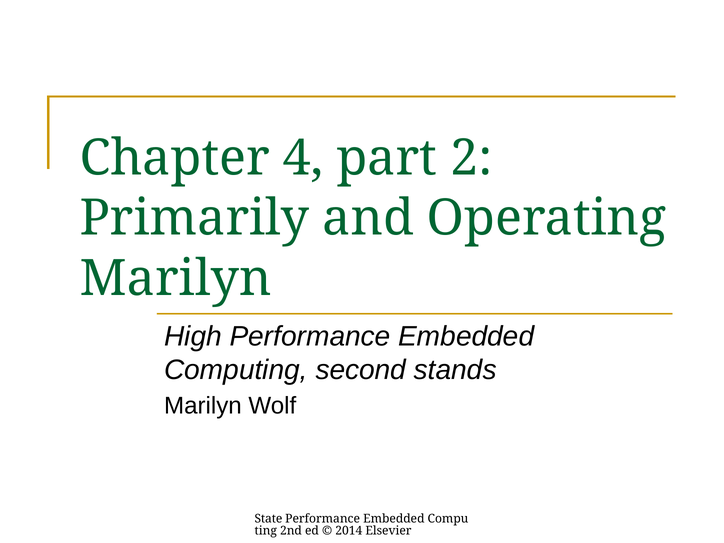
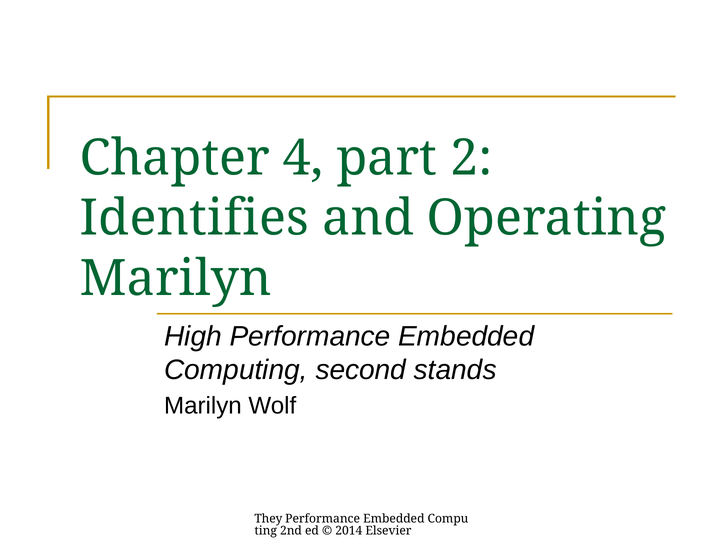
Primarily: Primarily -> Identifies (194, 218)
State: State -> They (268, 519)
